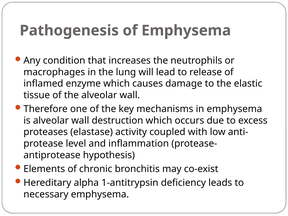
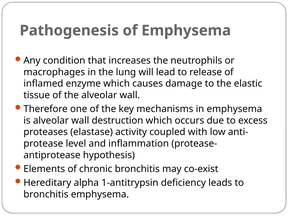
necessary: necessary -> bronchitis (46, 194)
